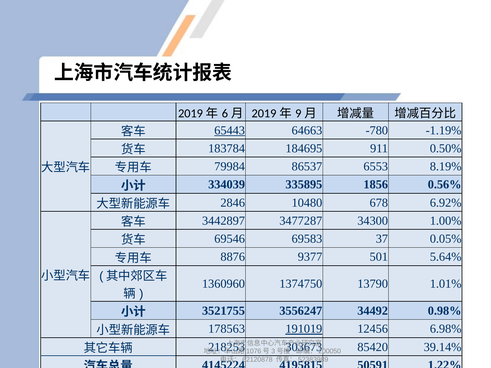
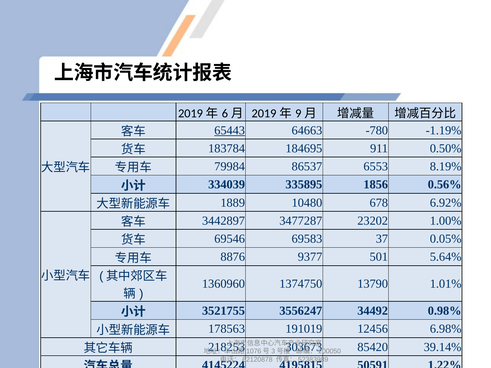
2846: 2846 -> 1889 (233, 203)
34300: 34300 -> 23202 (373, 221)
191019 underline: present -> none (304, 329)
